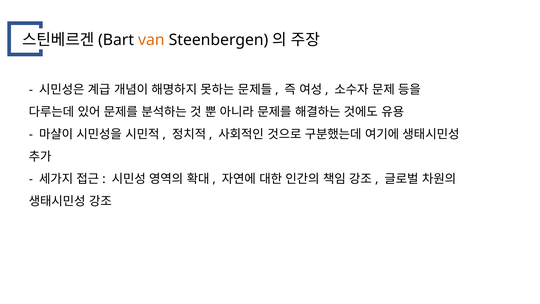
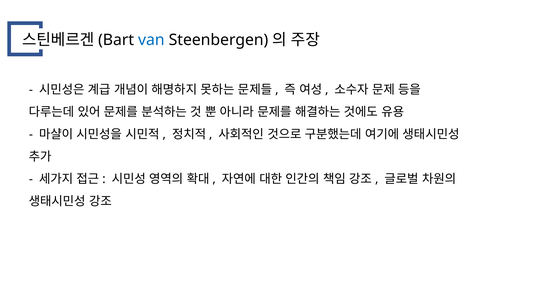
van colour: orange -> blue (151, 40)
